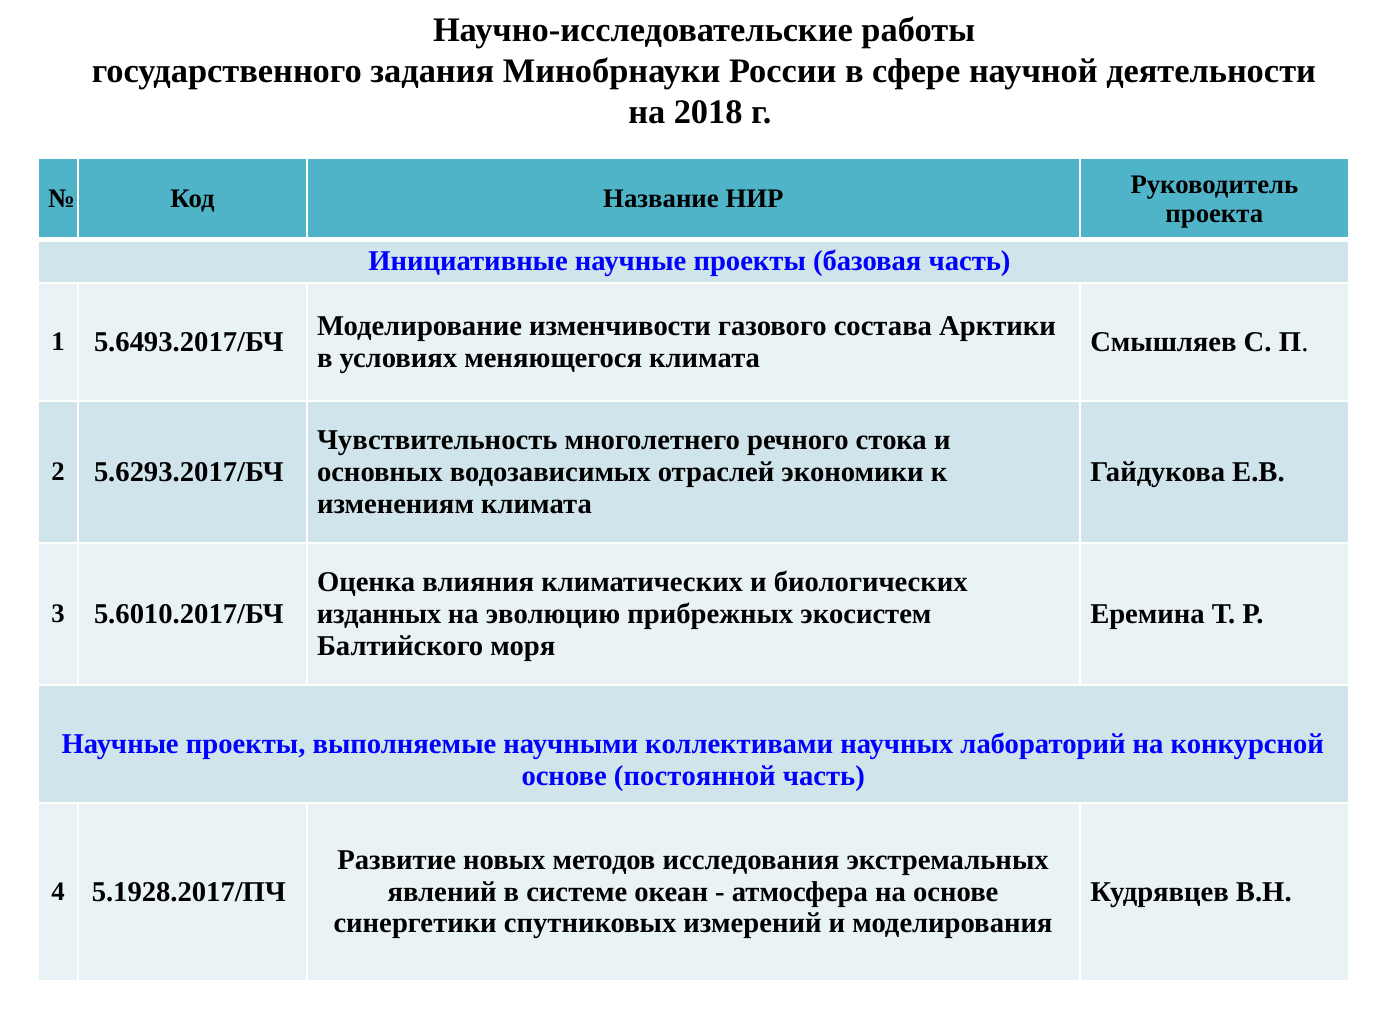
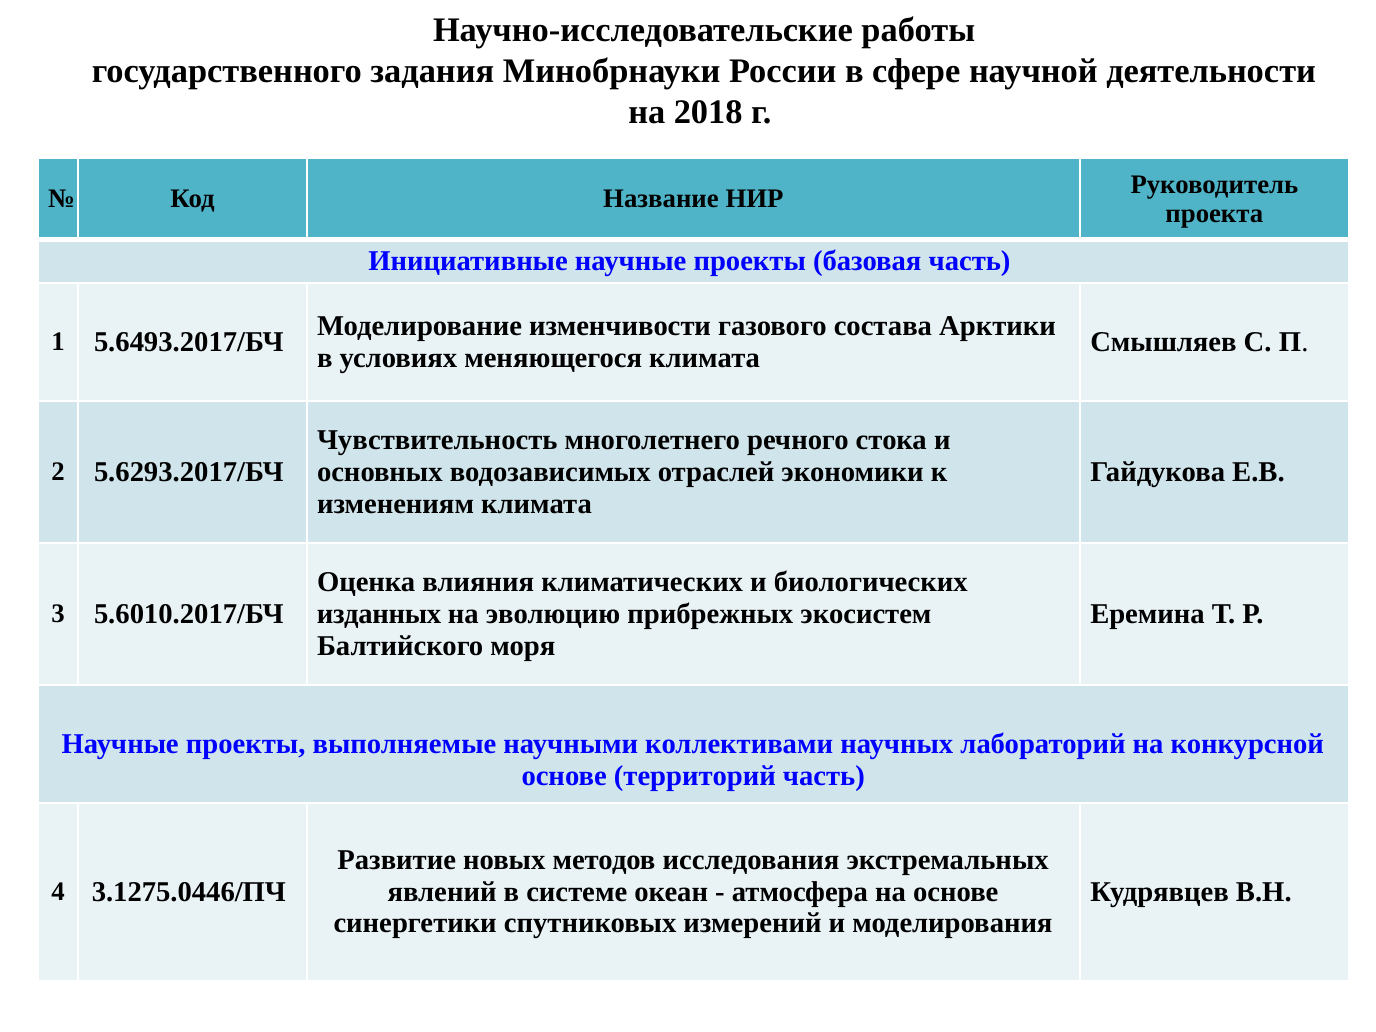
постоянной: постоянной -> территорий (695, 776)
5.1928.2017/ПЧ: 5.1928.2017/ПЧ -> 3.1275.0446/ПЧ (189, 892)
